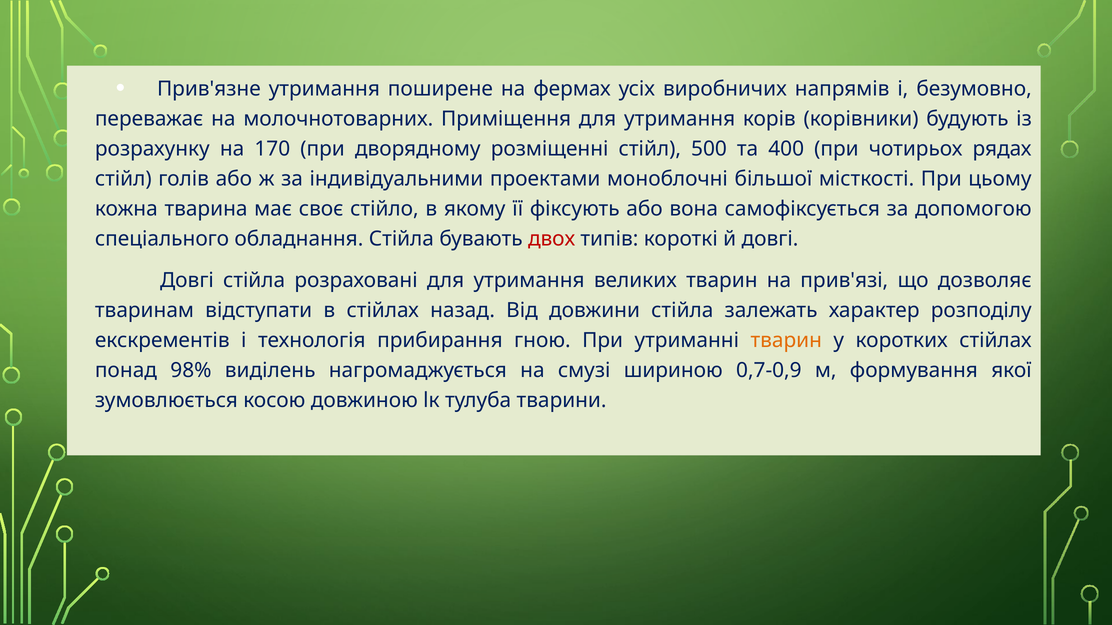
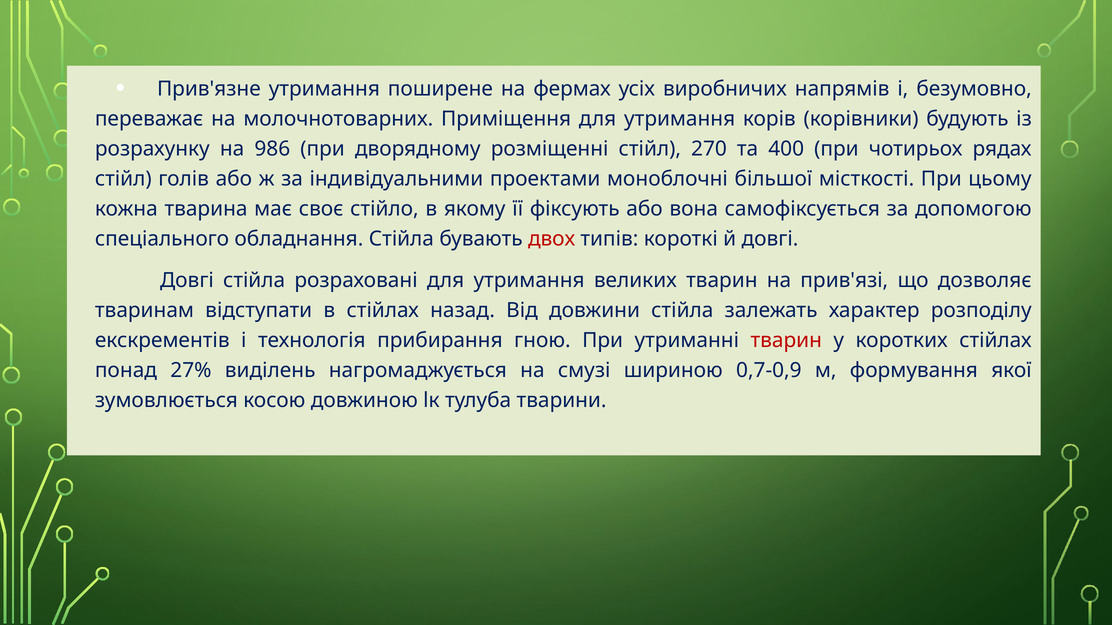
170: 170 -> 986 (272, 149)
500: 500 -> 270 (709, 149)
тварин colour: orange -> red (786, 341)
98%: 98% -> 27% (191, 371)
